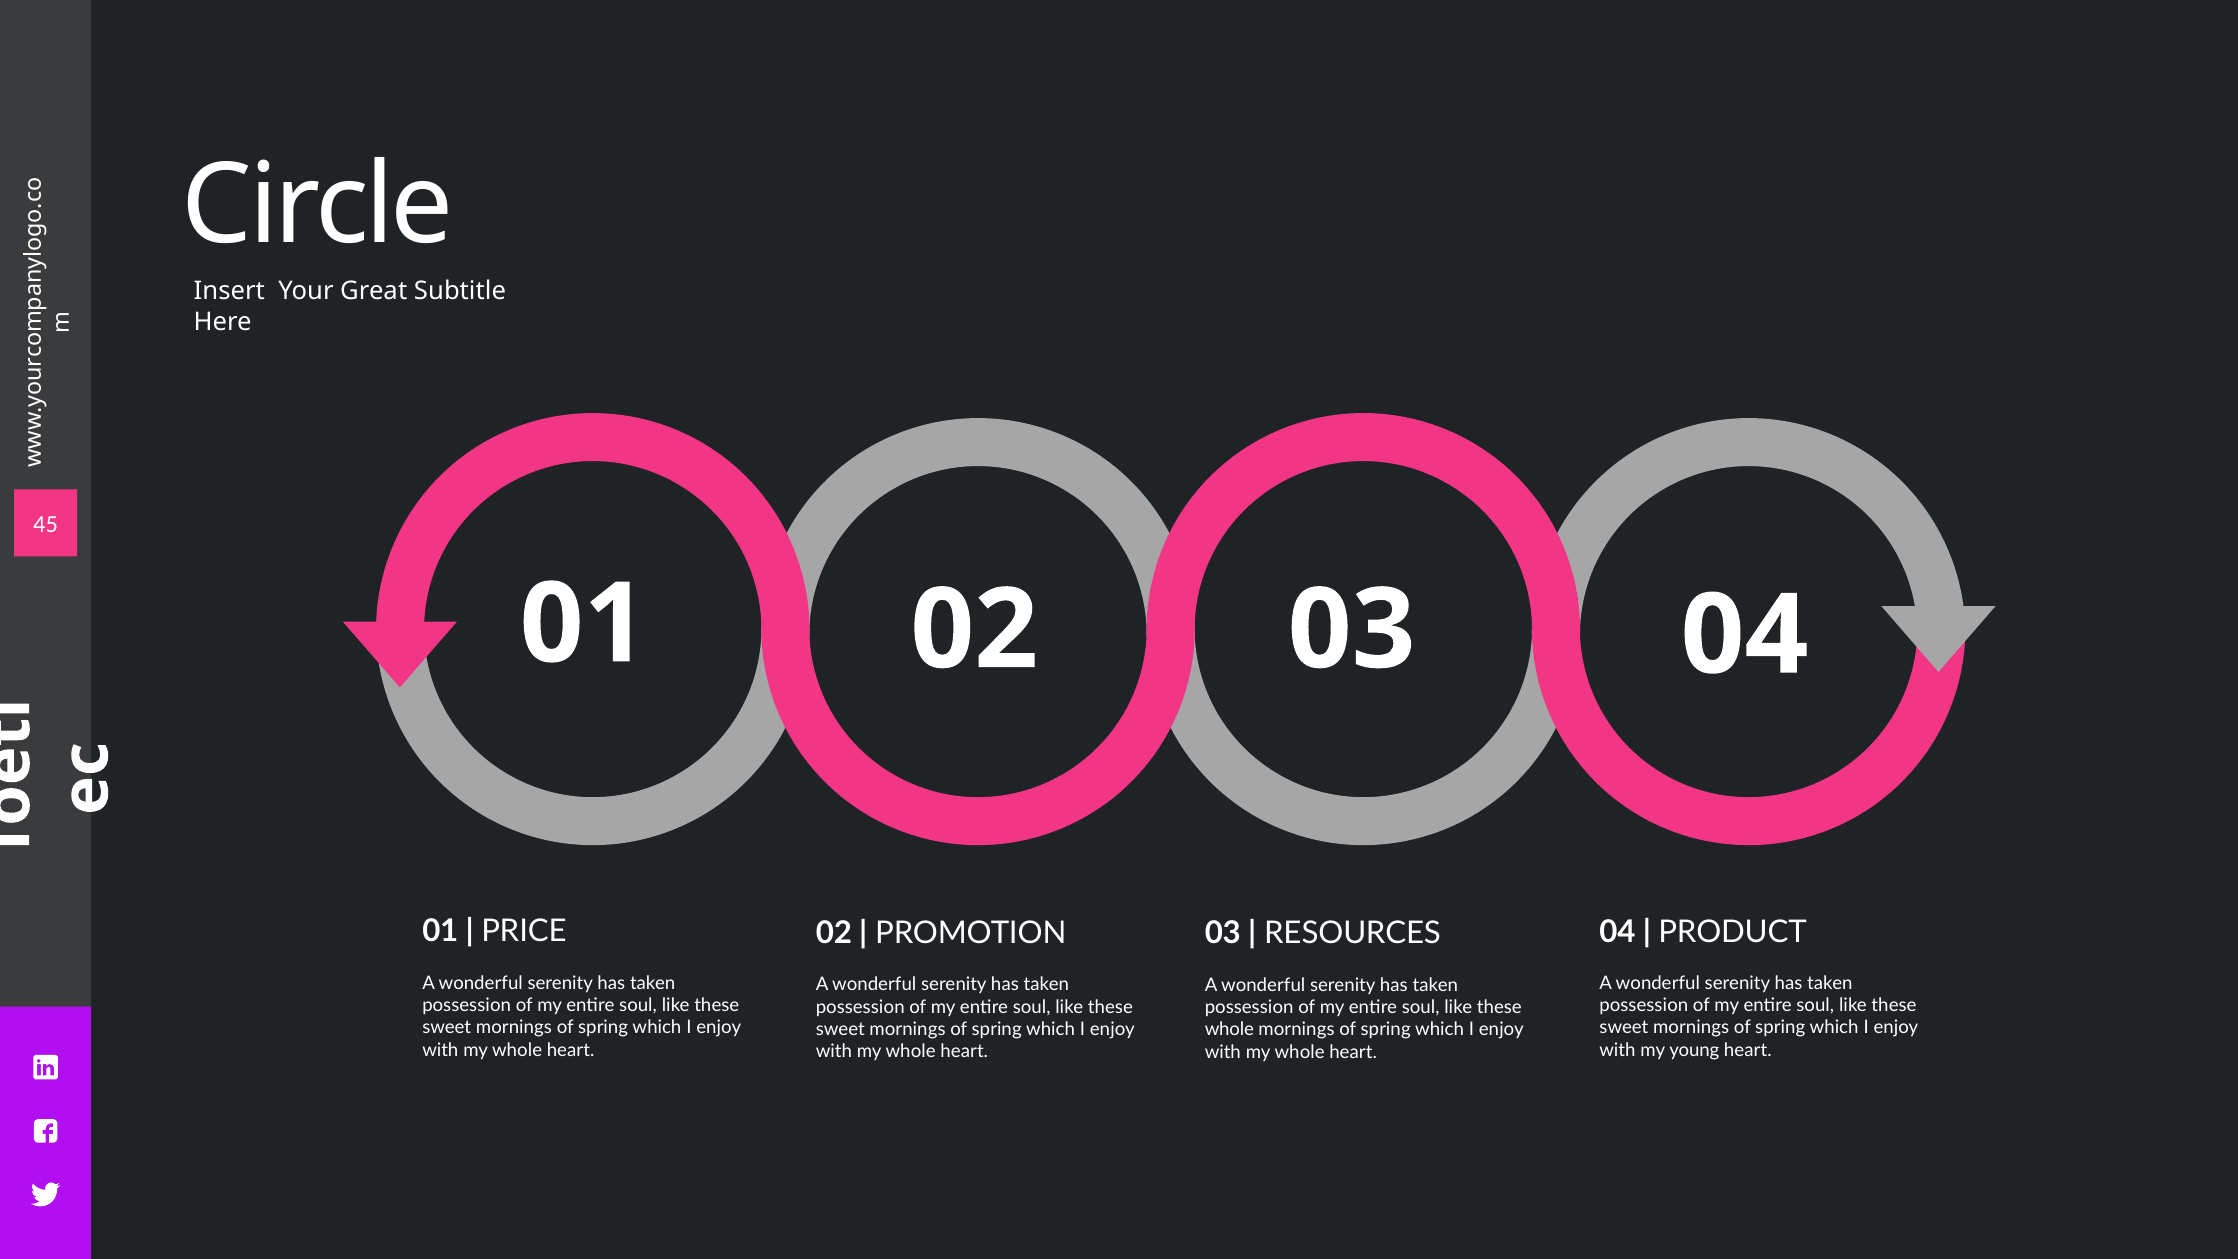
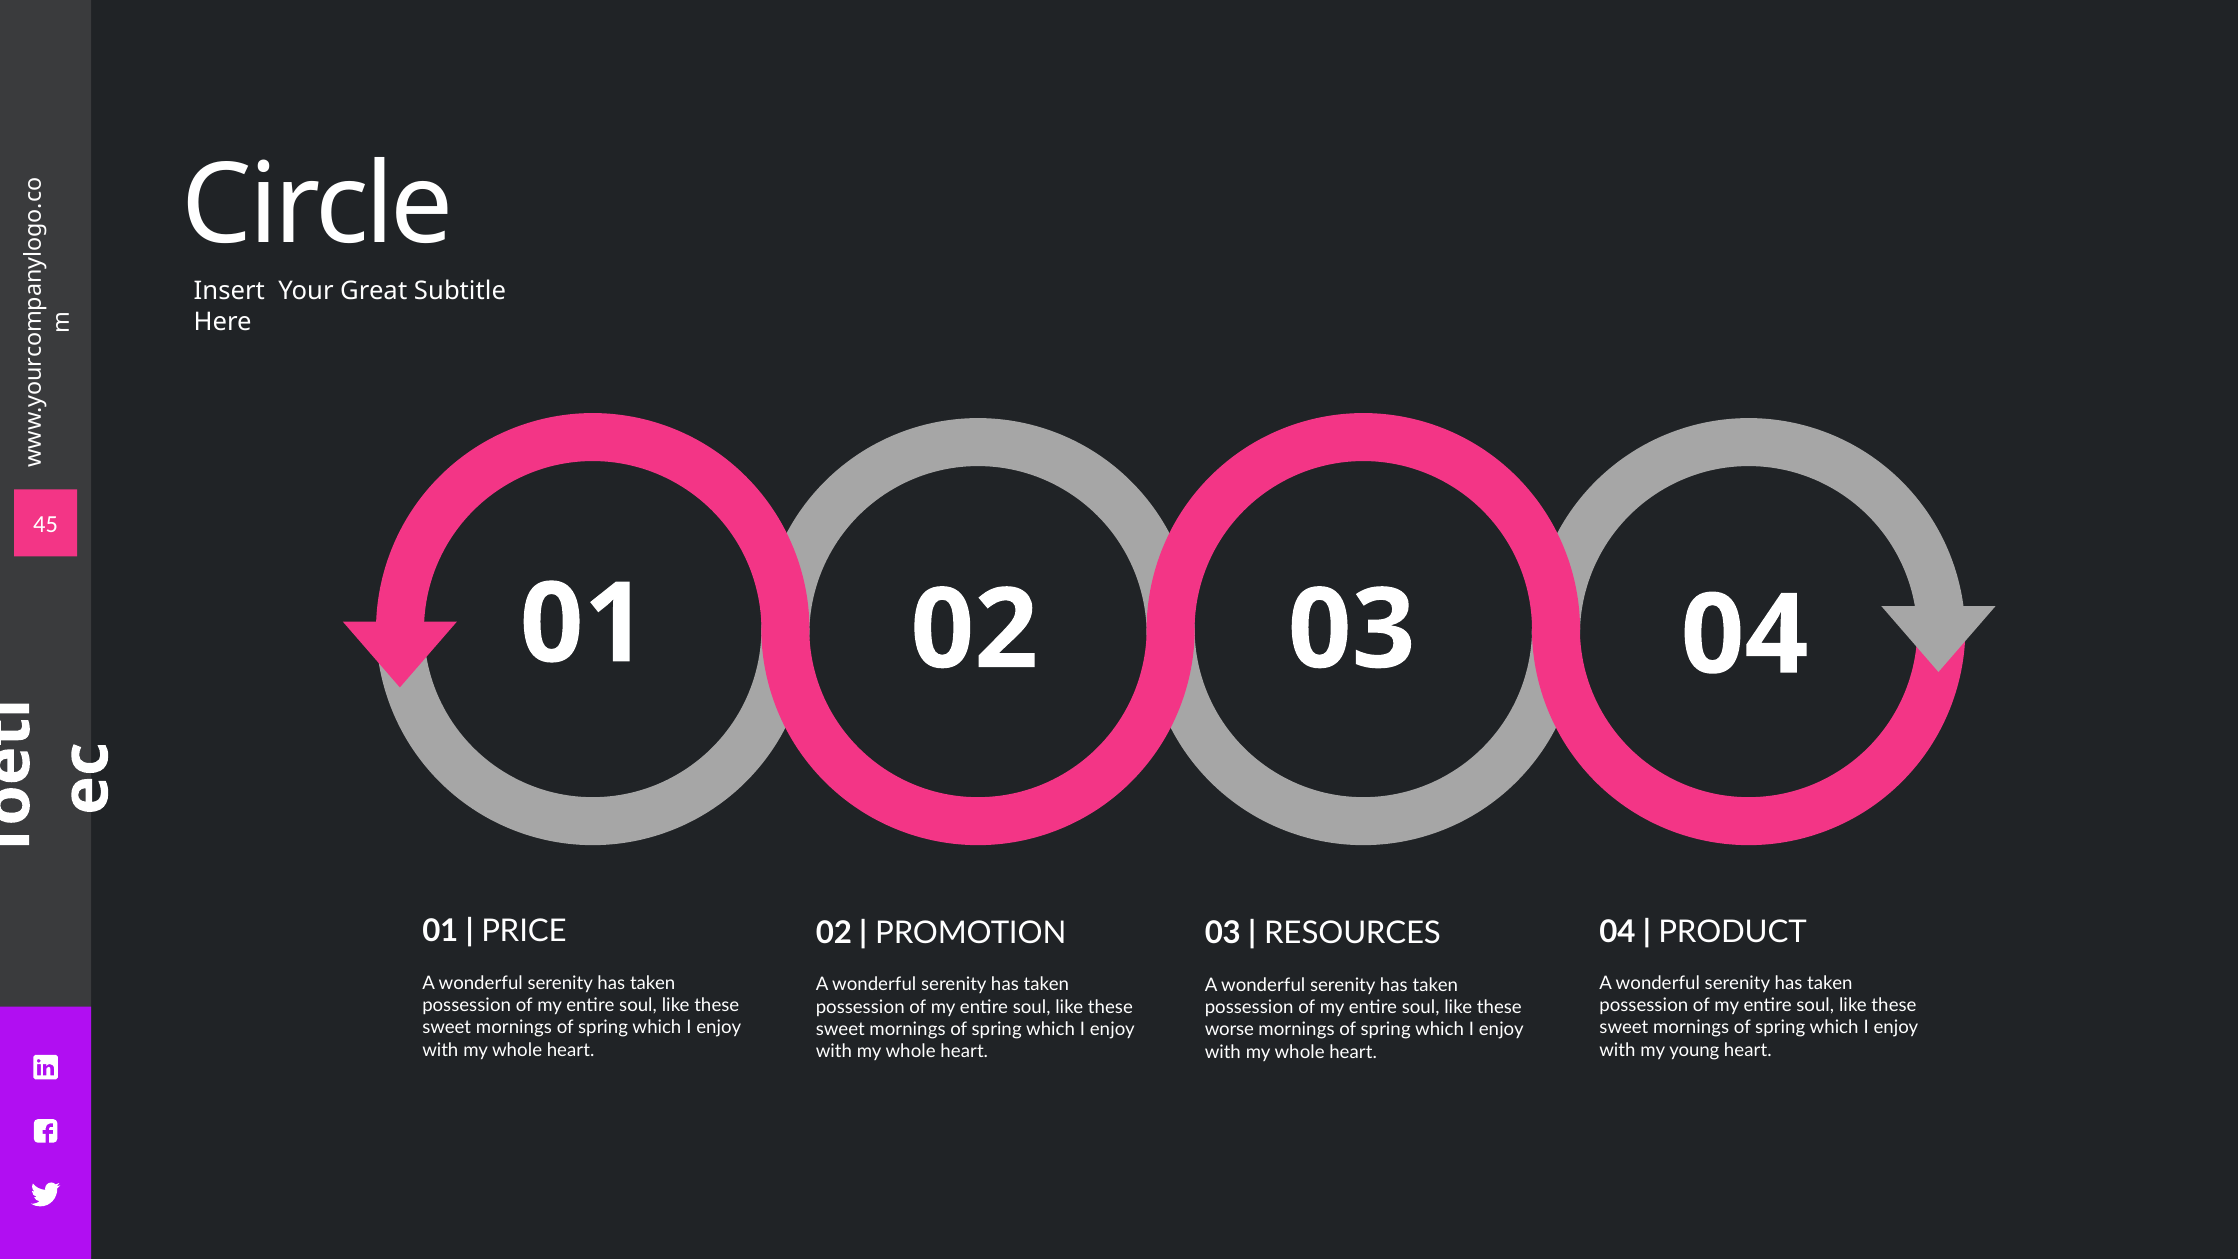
whole: whole -> worse (1229, 1029)
